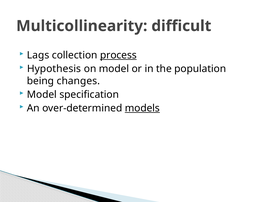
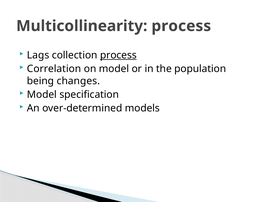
Multicollinearity difficult: difficult -> process (181, 26)
Hypothesis: Hypothesis -> Correlation (54, 69)
models underline: present -> none (142, 109)
